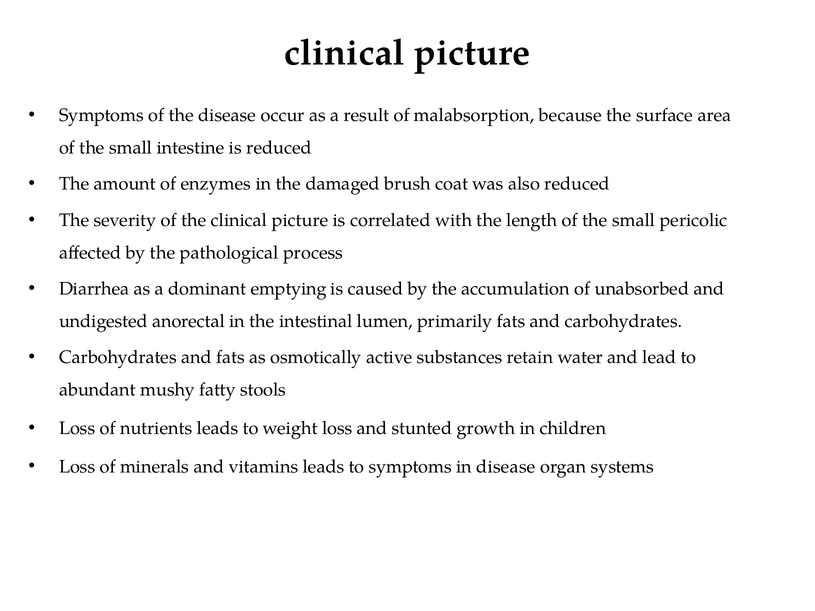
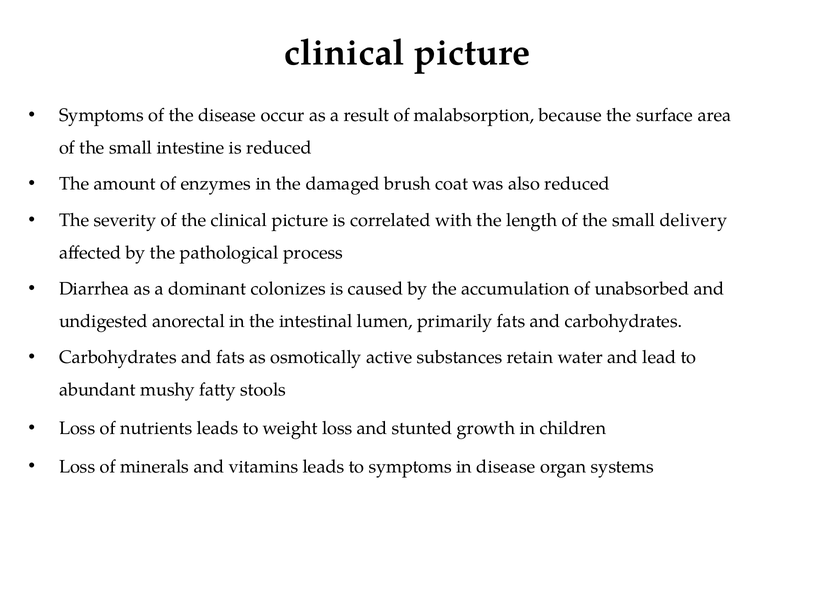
pericolic: pericolic -> delivery (693, 220)
emptying: emptying -> colonizes (288, 289)
